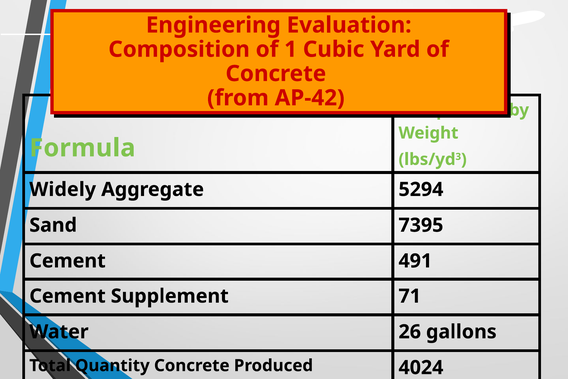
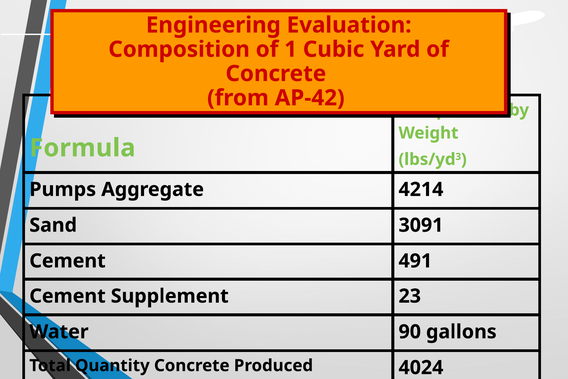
Widely: Widely -> Pumps (63, 189)
5294: 5294 -> 4214 (421, 189)
7395: 7395 -> 3091 (421, 225)
71: 71 -> 23 (410, 296)
26: 26 -> 90 (410, 332)
